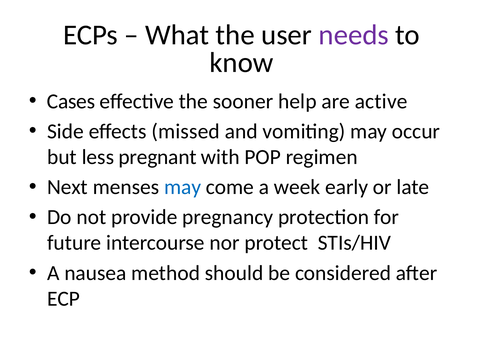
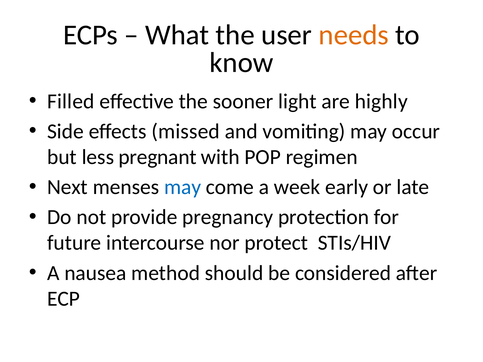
needs colour: purple -> orange (354, 35)
Cases: Cases -> Filled (71, 101)
help: help -> light (297, 101)
active: active -> highly (381, 101)
